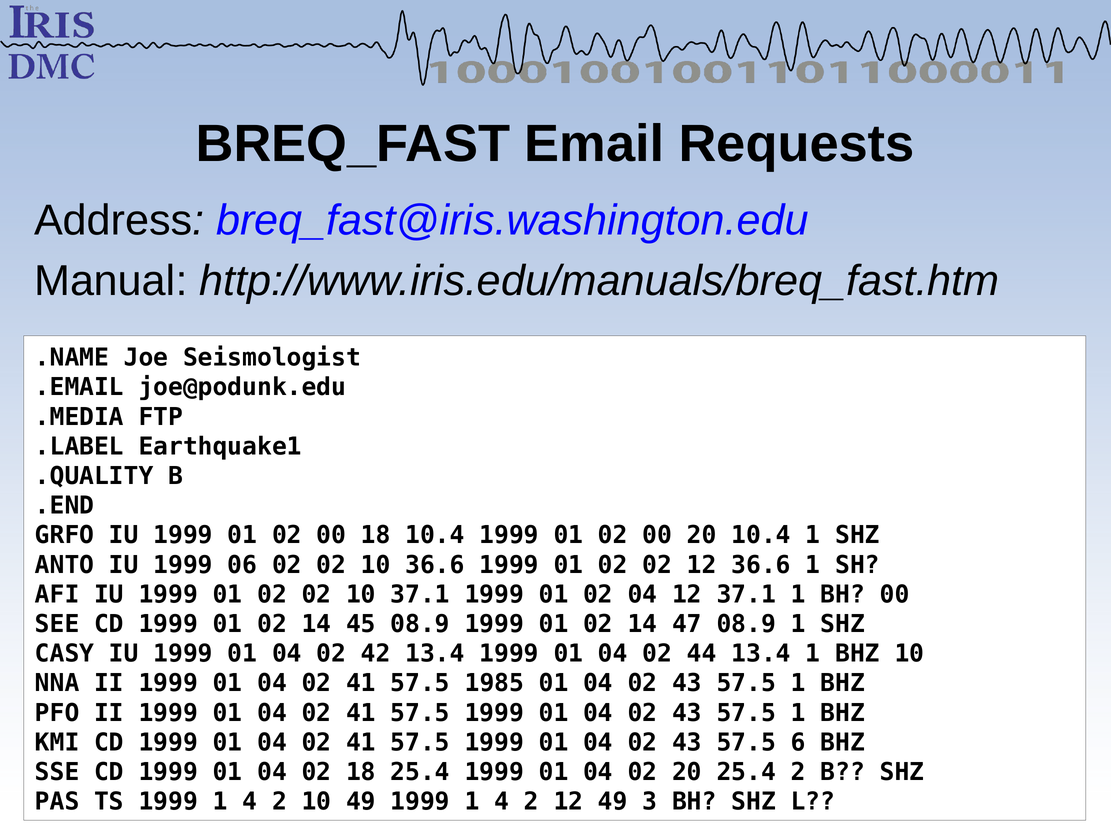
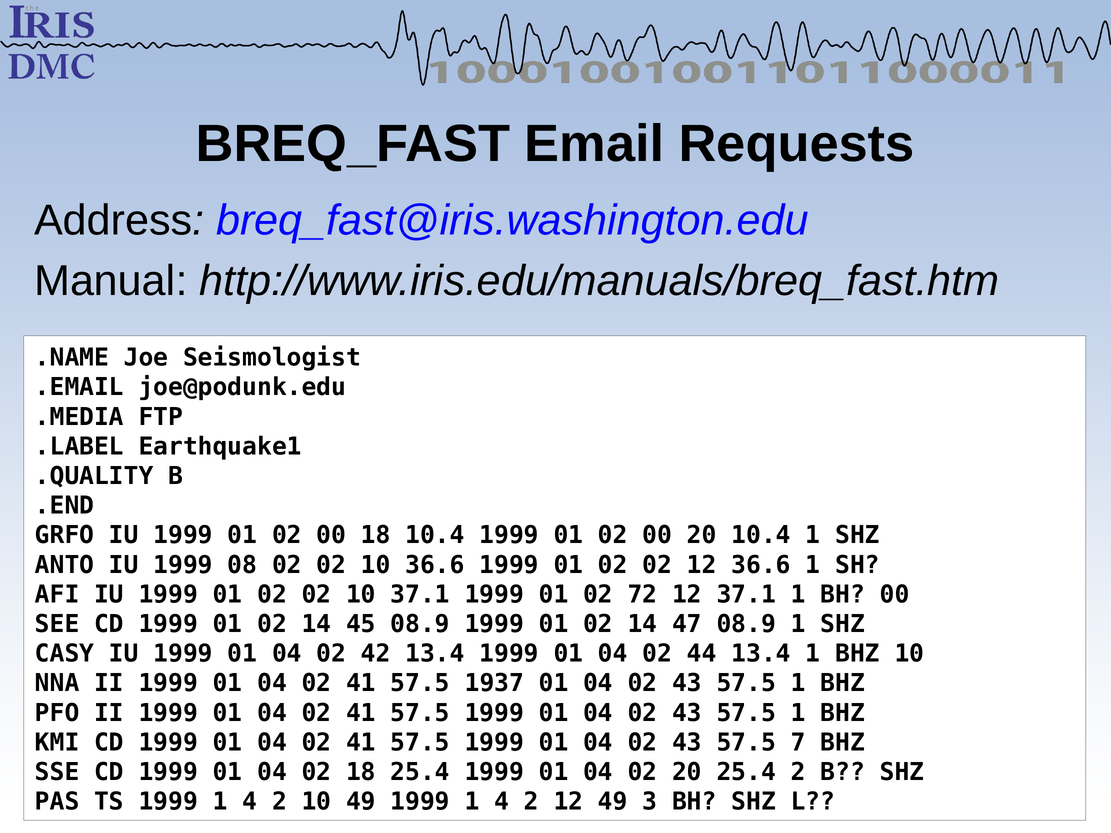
06: 06 -> 08 (242, 565)
02 04: 04 -> 72 (642, 595)
1985: 1985 -> 1937 (494, 684)
6: 6 -> 7 (798, 743)
